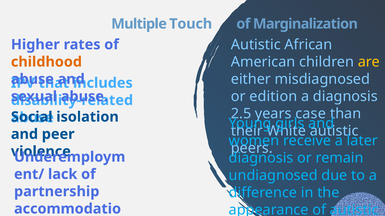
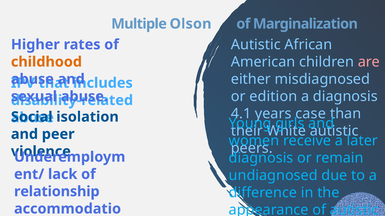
Touch: Touch -> Olson (191, 24)
are colour: yellow -> pink (369, 62)
2.5: 2.5 -> 4.1 (241, 114)
partnership: partnership -> relationship (57, 192)
